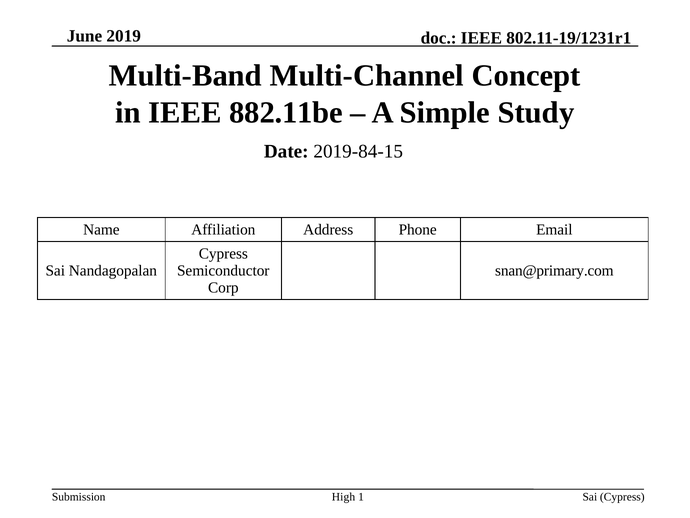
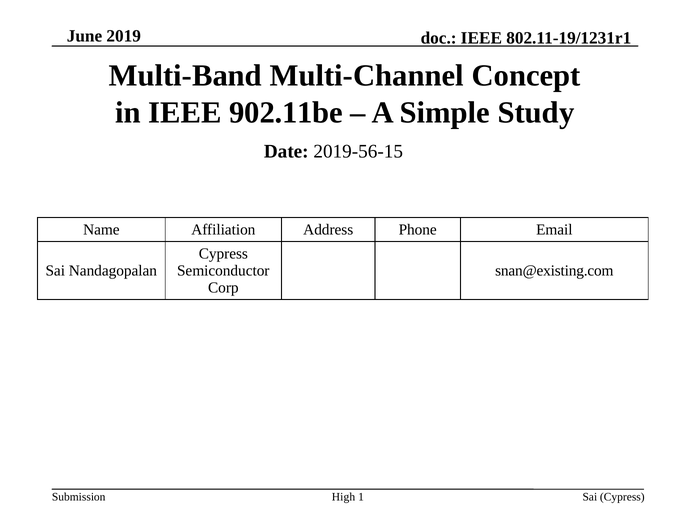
882.11be: 882.11be -> 902.11be (286, 113)
2019-84-15: 2019-84-15 -> 2019-56-15 (358, 151)
snan@primary.com: snan@primary.com -> snan@existing.com (554, 270)
